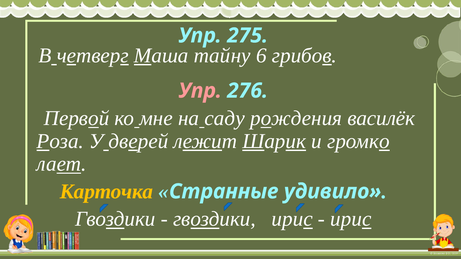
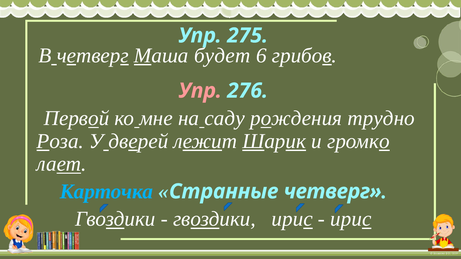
тайну: тайну -> будет (222, 56)
василёк: василёк -> трудно (381, 118)
Карточка colour: yellow -> light blue (107, 192)
Странные удивило: удивило -> четверг (333, 192)
